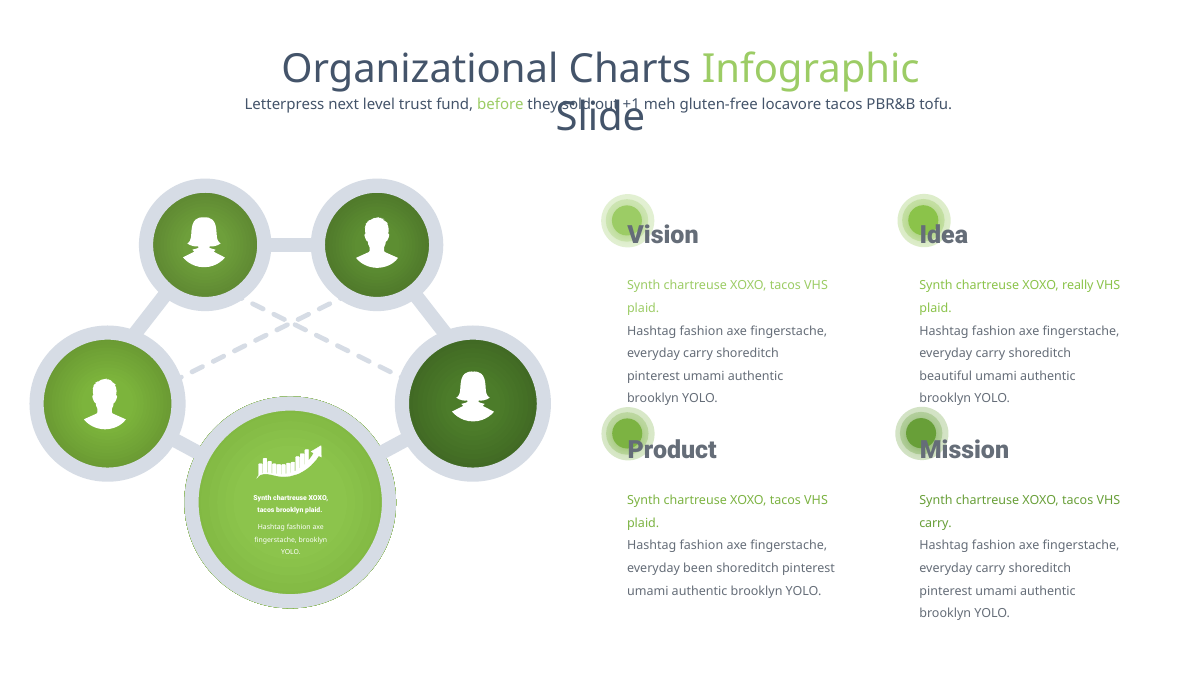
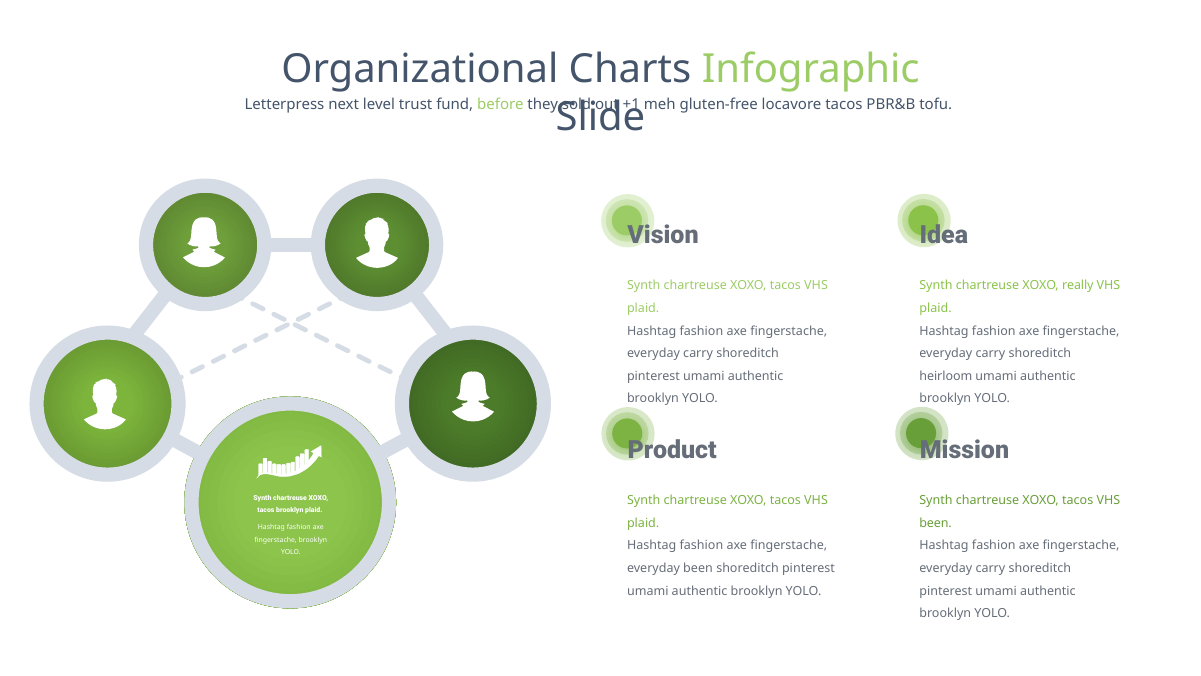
beautiful: beautiful -> heirloom (946, 376)
carry: carry -> been (936, 523)
